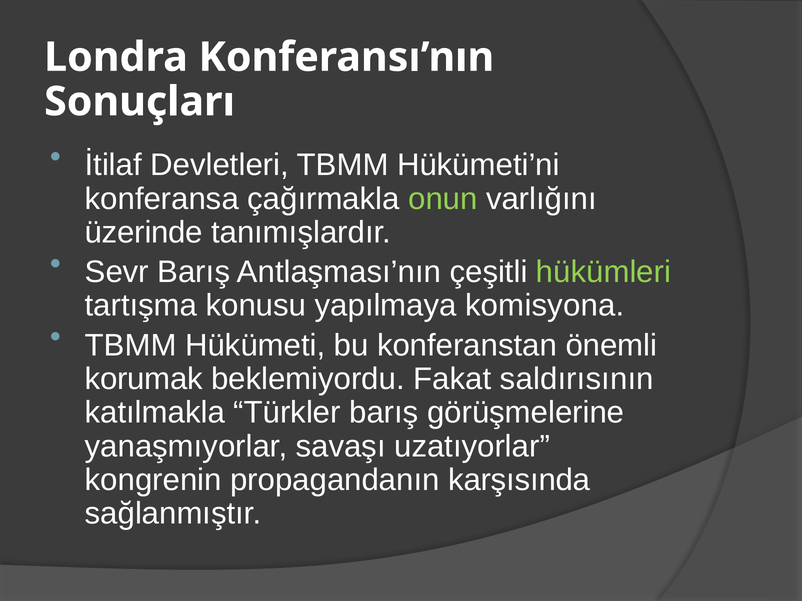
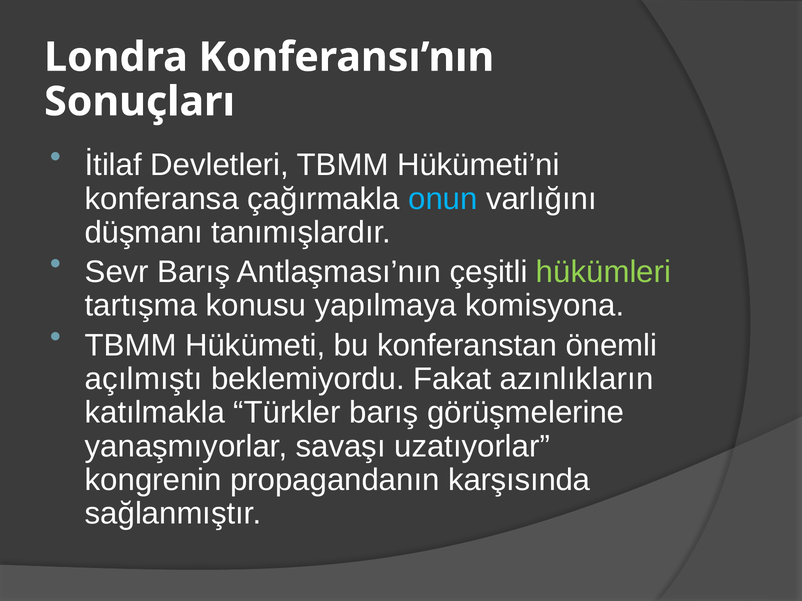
onun colour: light green -> light blue (443, 199)
üzerinde: üzerinde -> düşmanı (144, 233)
korumak: korumak -> açılmıştı (144, 379)
saldırısının: saldırısının -> azınlıkların (577, 379)
